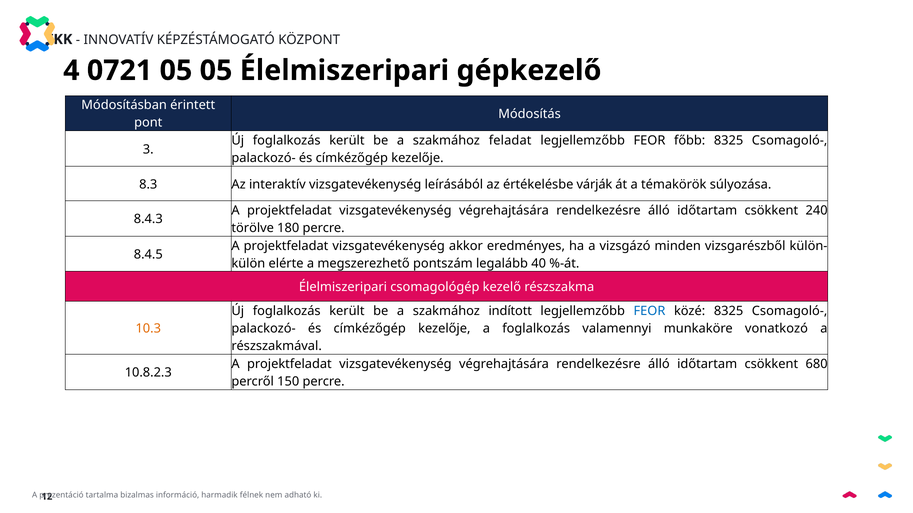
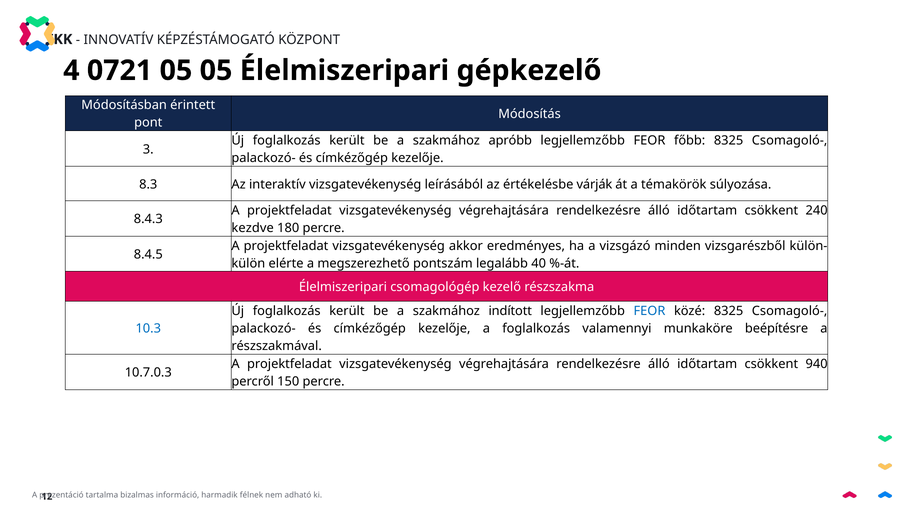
feladat: feladat -> apróbb (510, 141)
törölve: törölve -> kezdve (253, 228)
10.3 colour: orange -> blue (148, 329)
vonatkozó: vonatkozó -> beépítésre (777, 329)
680: 680 -> 940 (817, 364)
10.8.2.3: 10.8.2.3 -> 10.7.0.3 (148, 373)
